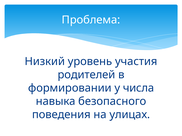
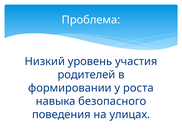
числа: числа -> роста (138, 88)
